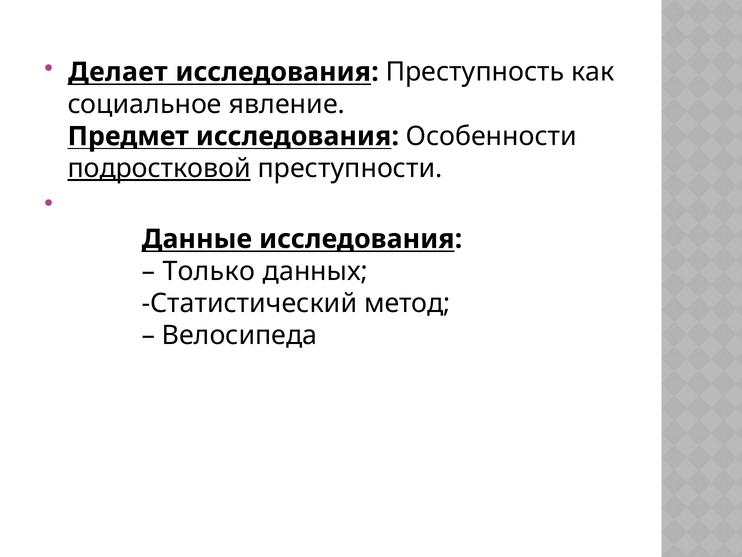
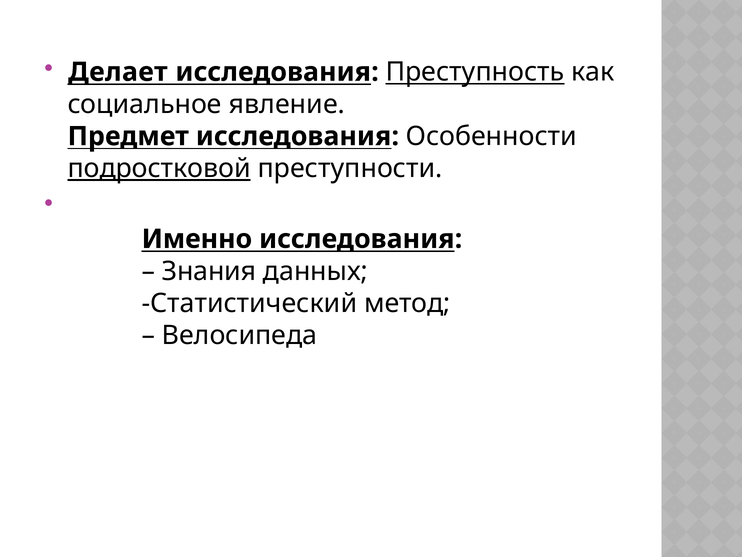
Преступность underline: none -> present (475, 72)
Данные: Данные -> Именно (197, 239)
Только: Только -> Знания (209, 271)
